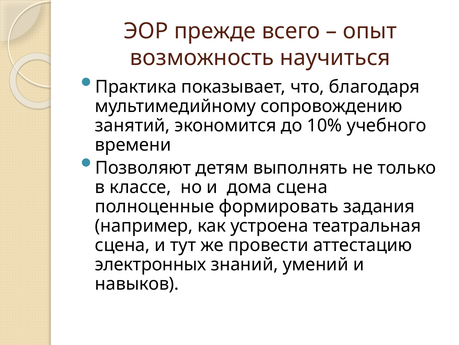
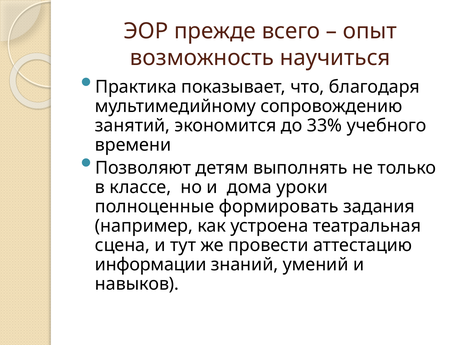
10%: 10% -> 33% (325, 125)
дома сцена: сцена -> уроки (302, 187)
электронных: электронных -> информации (151, 264)
